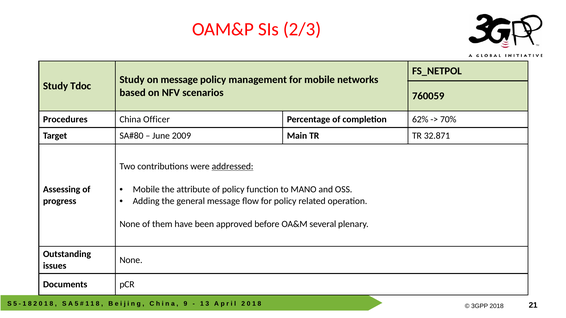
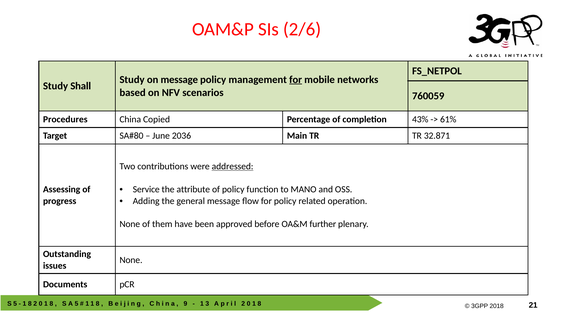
2/3: 2/3 -> 2/6 (302, 29)
for underline: none -> present (296, 80)
Tdoc: Tdoc -> Shall (81, 86)
Officer: Officer -> Copied (157, 119)
62%: 62% -> 43% (420, 119)
70%: 70% -> 61% (448, 119)
2009: 2009 -> 2036 (181, 136)
Mobile: Mobile -> Service (146, 190)
several: several -> further (323, 224)
